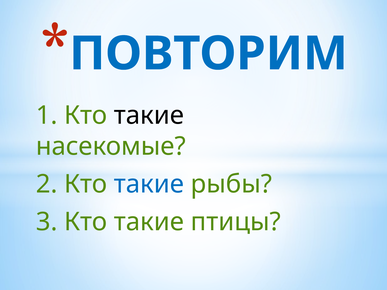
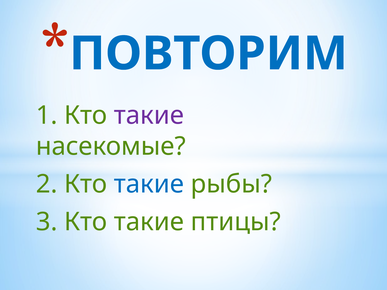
такие colour: black -> purple (149, 116)
